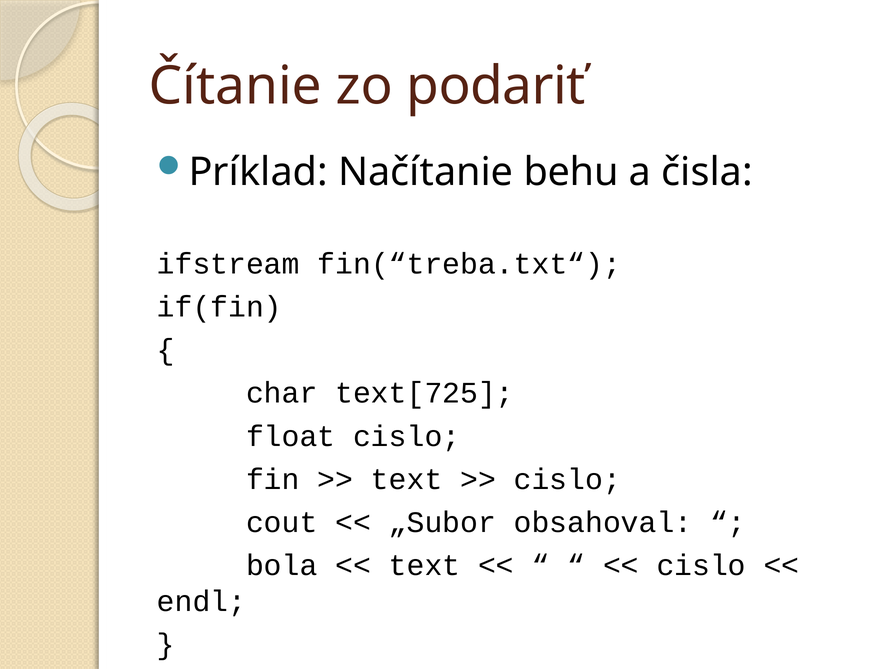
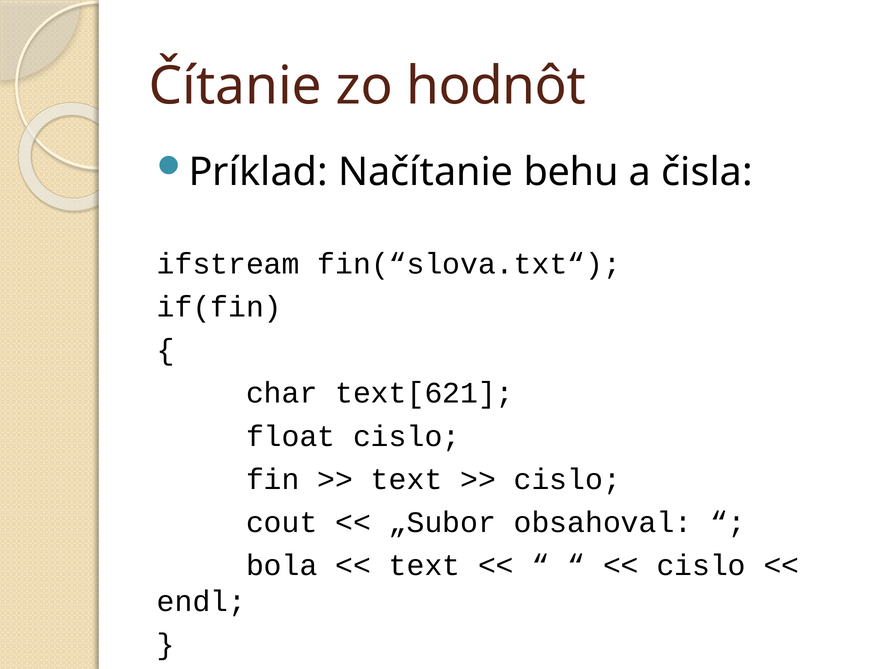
podariť: podariť -> hodnôt (496, 86)
fin(“treba.txt“: fin(“treba.txt“ -> fin(“slova.txt“ (469, 264)
text[725: text[725 -> text[621 (425, 393)
